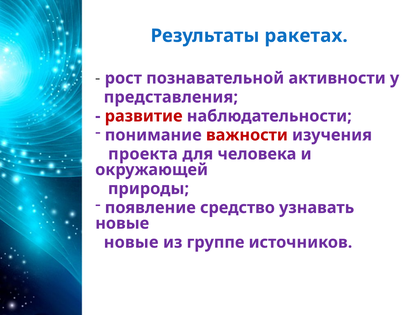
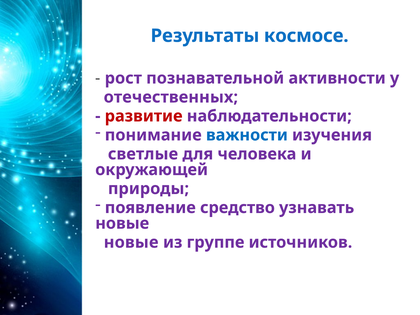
ракетах: ракетах -> космосе (306, 36)
представления: представления -> отечественных (171, 97)
важности colour: red -> blue (247, 135)
проекта: проекта -> светлые (143, 154)
